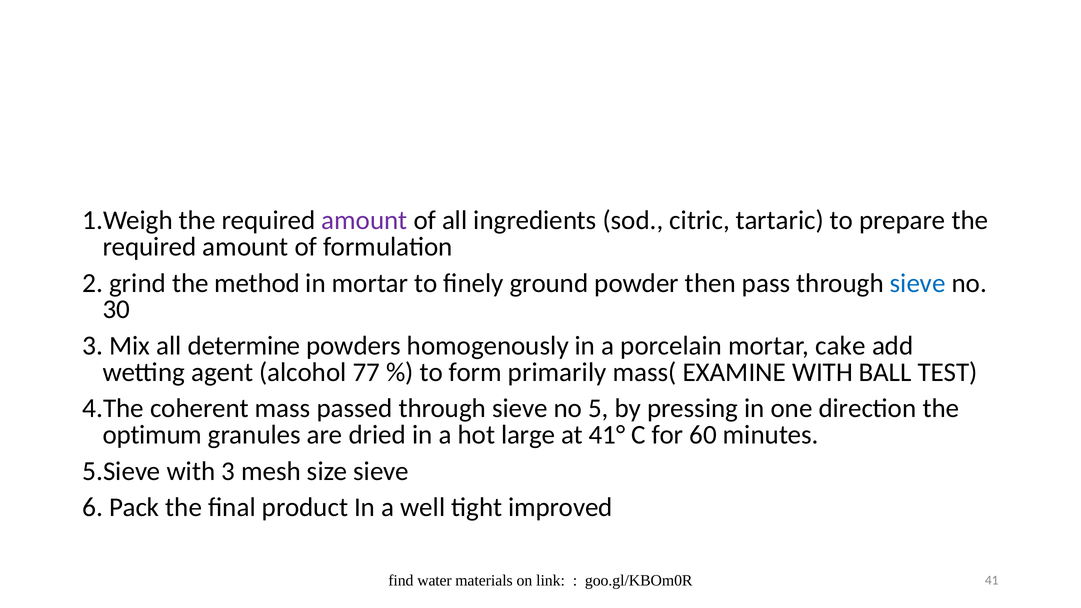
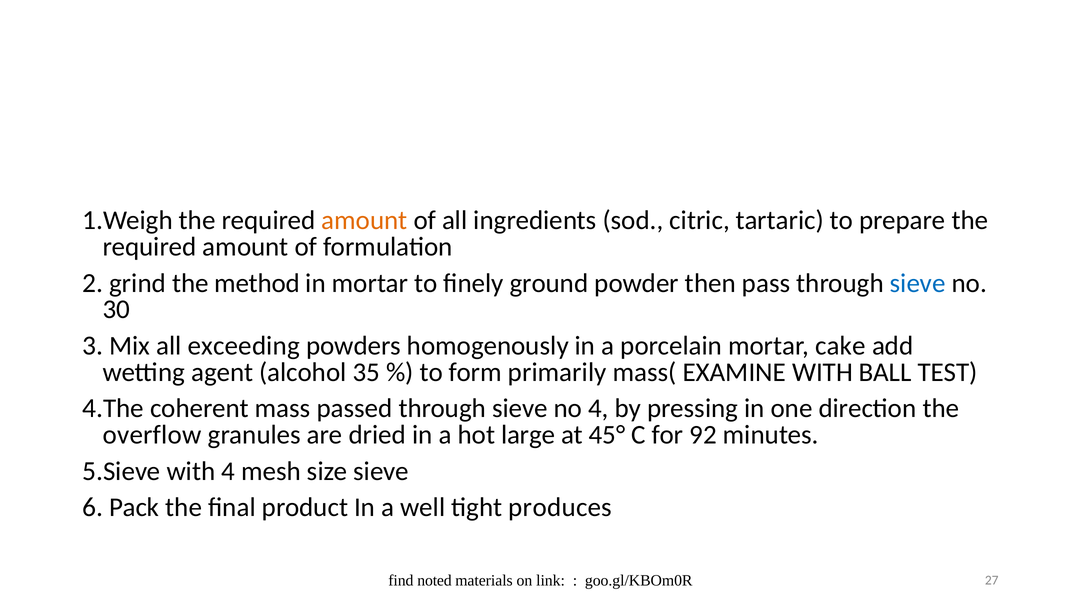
amount colour: purple -> orange (364, 221)
determine: determine -> exceeding (244, 346)
77: 77 -> 35 (366, 372)
no 5: 5 -> 4 (598, 409)
optimum: optimum -> overflow (152, 435)
41°: 41° -> 45° (607, 435)
60: 60 -> 92 (703, 435)
with 3: 3 -> 4 (228, 471)
improved: improved -> produces (560, 508)
water: water -> noted (434, 581)
41: 41 -> 27 (992, 581)
